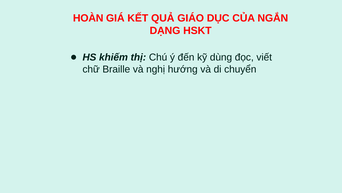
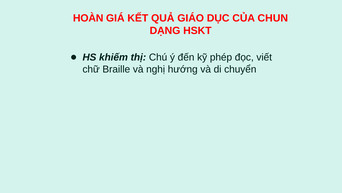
NGẮN: NGẮN -> CHUN (273, 18)
dùng: dùng -> phép (221, 57)
